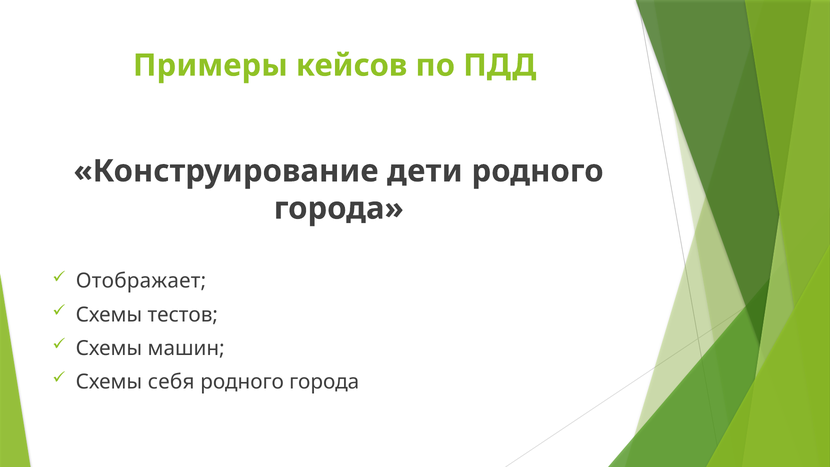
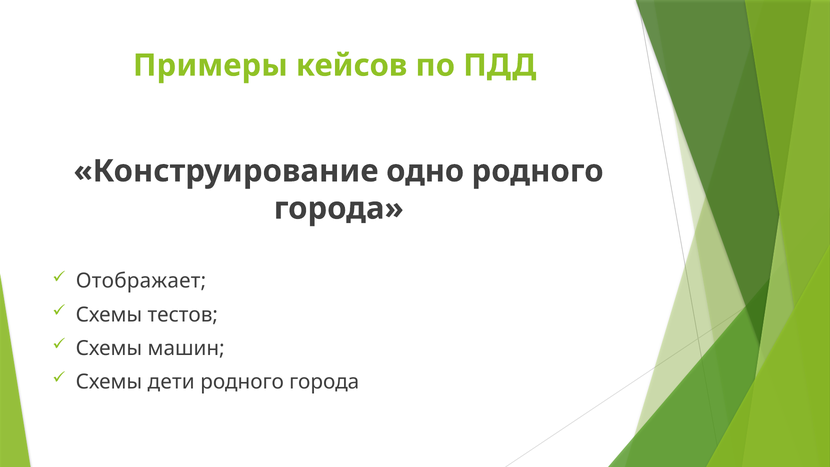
дети: дети -> одно (425, 171)
себя: себя -> дети (171, 382)
